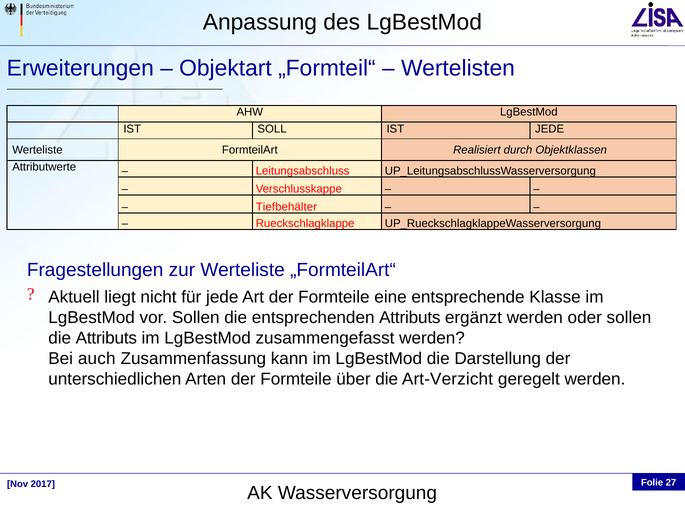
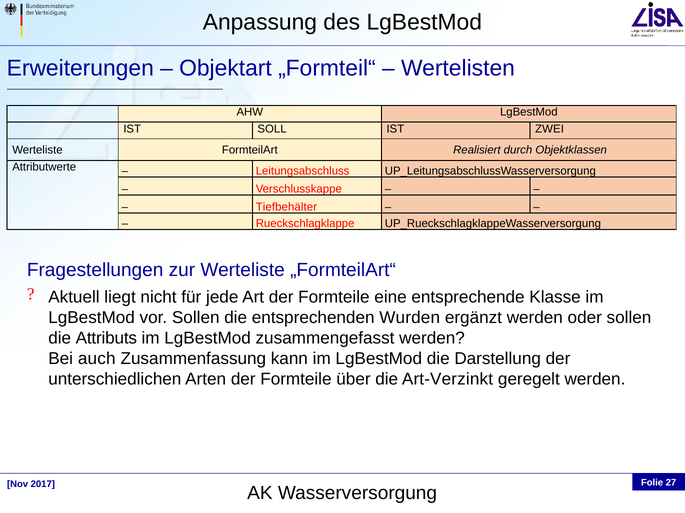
IST JEDE: JEDE -> ZWEI (550, 129)
entsprechenden Attributs: Attributs -> Wurden (410, 318)
Art-Verzicht: Art-Verzicht -> Art-Verzinkt (447, 380)
